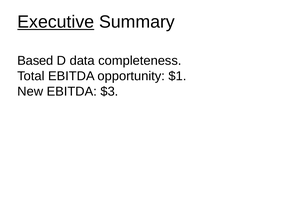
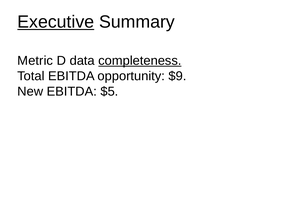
Based: Based -> Metric (35, 61)
completeness underline: none -> present (140, 61)
$1: $1 -> $9 (177, 76)
$3: $3 -> $5 (109, 92)
